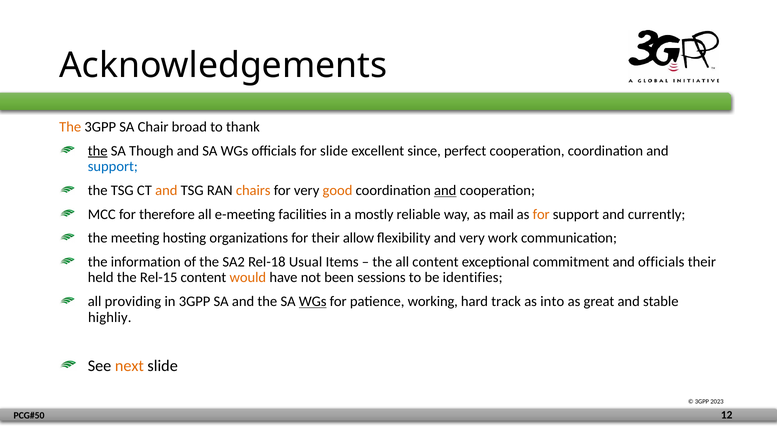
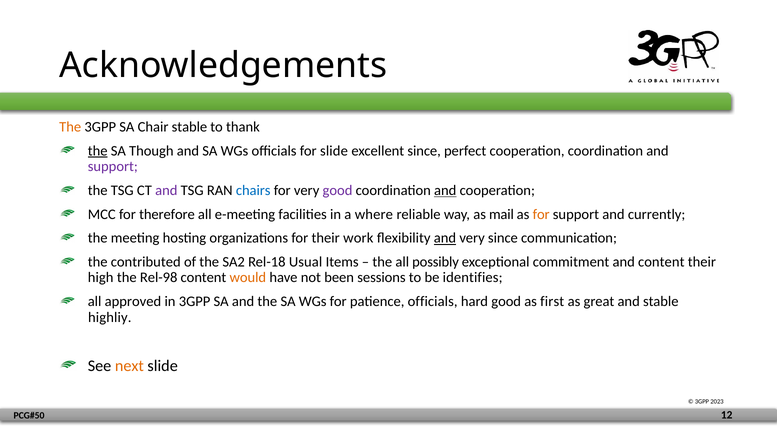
Chair broad: broad -> stable (189, 127)
support colour: blue -> purple (113, 167)
and colour: orange -> purple (166, 190)
chairs colour: orange -> blue (253, 190)
good colour: orange -> purple (338, 190)
mostly: mostly -> where (374, 214)
allow: allow -> work (358, 238)
and underline: none -> present (445, 238)
very work: work -> since (503, 238)
information: information -> contributed (146, 262)
all content: content -> possibly (436, 262)
and officials: officials -> content (661, 262)
held: held -> high (101, 278)
Rel-15: Rel-15 -> Rel-98 (159, 278)
providing: providing -> approved (133, 302)
WGs underline: present -> none (313, 302)
patience working: working -> officials (433, 302)
hard track: track -> good (506, 302)
into: into -> first (552, 302)
